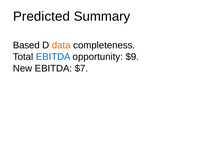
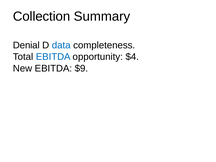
Predicted: Predicted -> Collection (42, 16)
Based: Based -> Denial (26, 45)
data colour: orange -> blue (61, 45)
$9: $9 -> $4 (132, 57)
$7: $7 -> $9 (81, 68)
